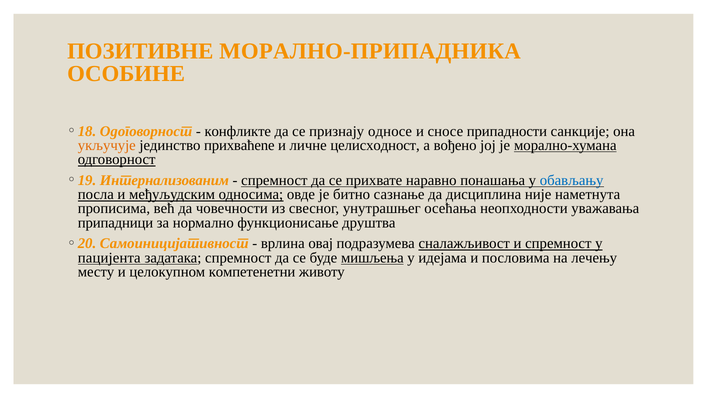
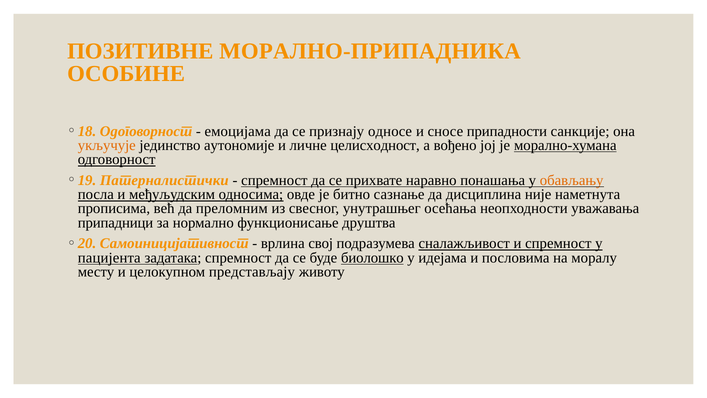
конфликте: конфликте -> емоцијама (238, 131)
прихвaћene: прихвaћene -> аутономије (239, 145)
Интернализованим: Интернализованим -> Патерналистички (164, 180)
обављању colour: blue -> orange (572, 180)
човечности: човечности -> преломним (232, 208)
овај: овај -> свој (321, 243)
мишљења: мишљења -> биолошко (372, 258)
лечењу: лечењу -> моралу (594, 258)
компетенетни: компетенетни -> представљају (252, 272)
